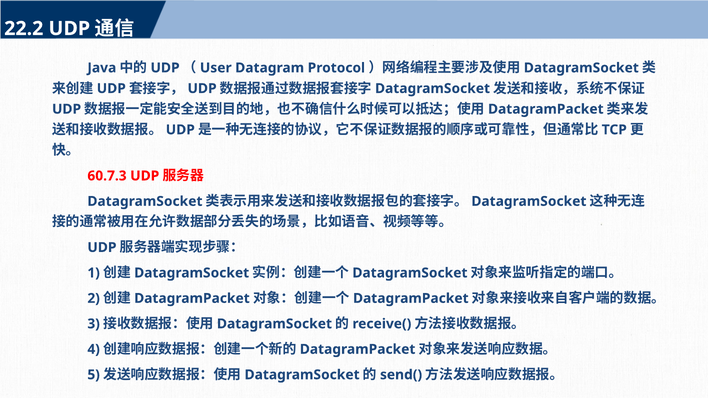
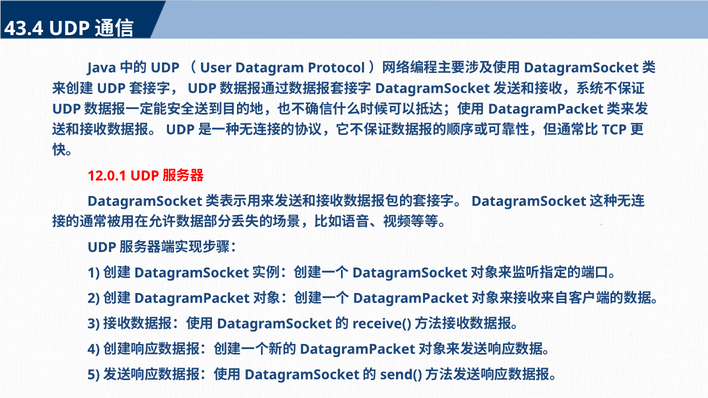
22.2: 22.2 -> 43.4 (24, 29)
60.7.3: 60.7.3 -> 12.0.1 (107, 176)
